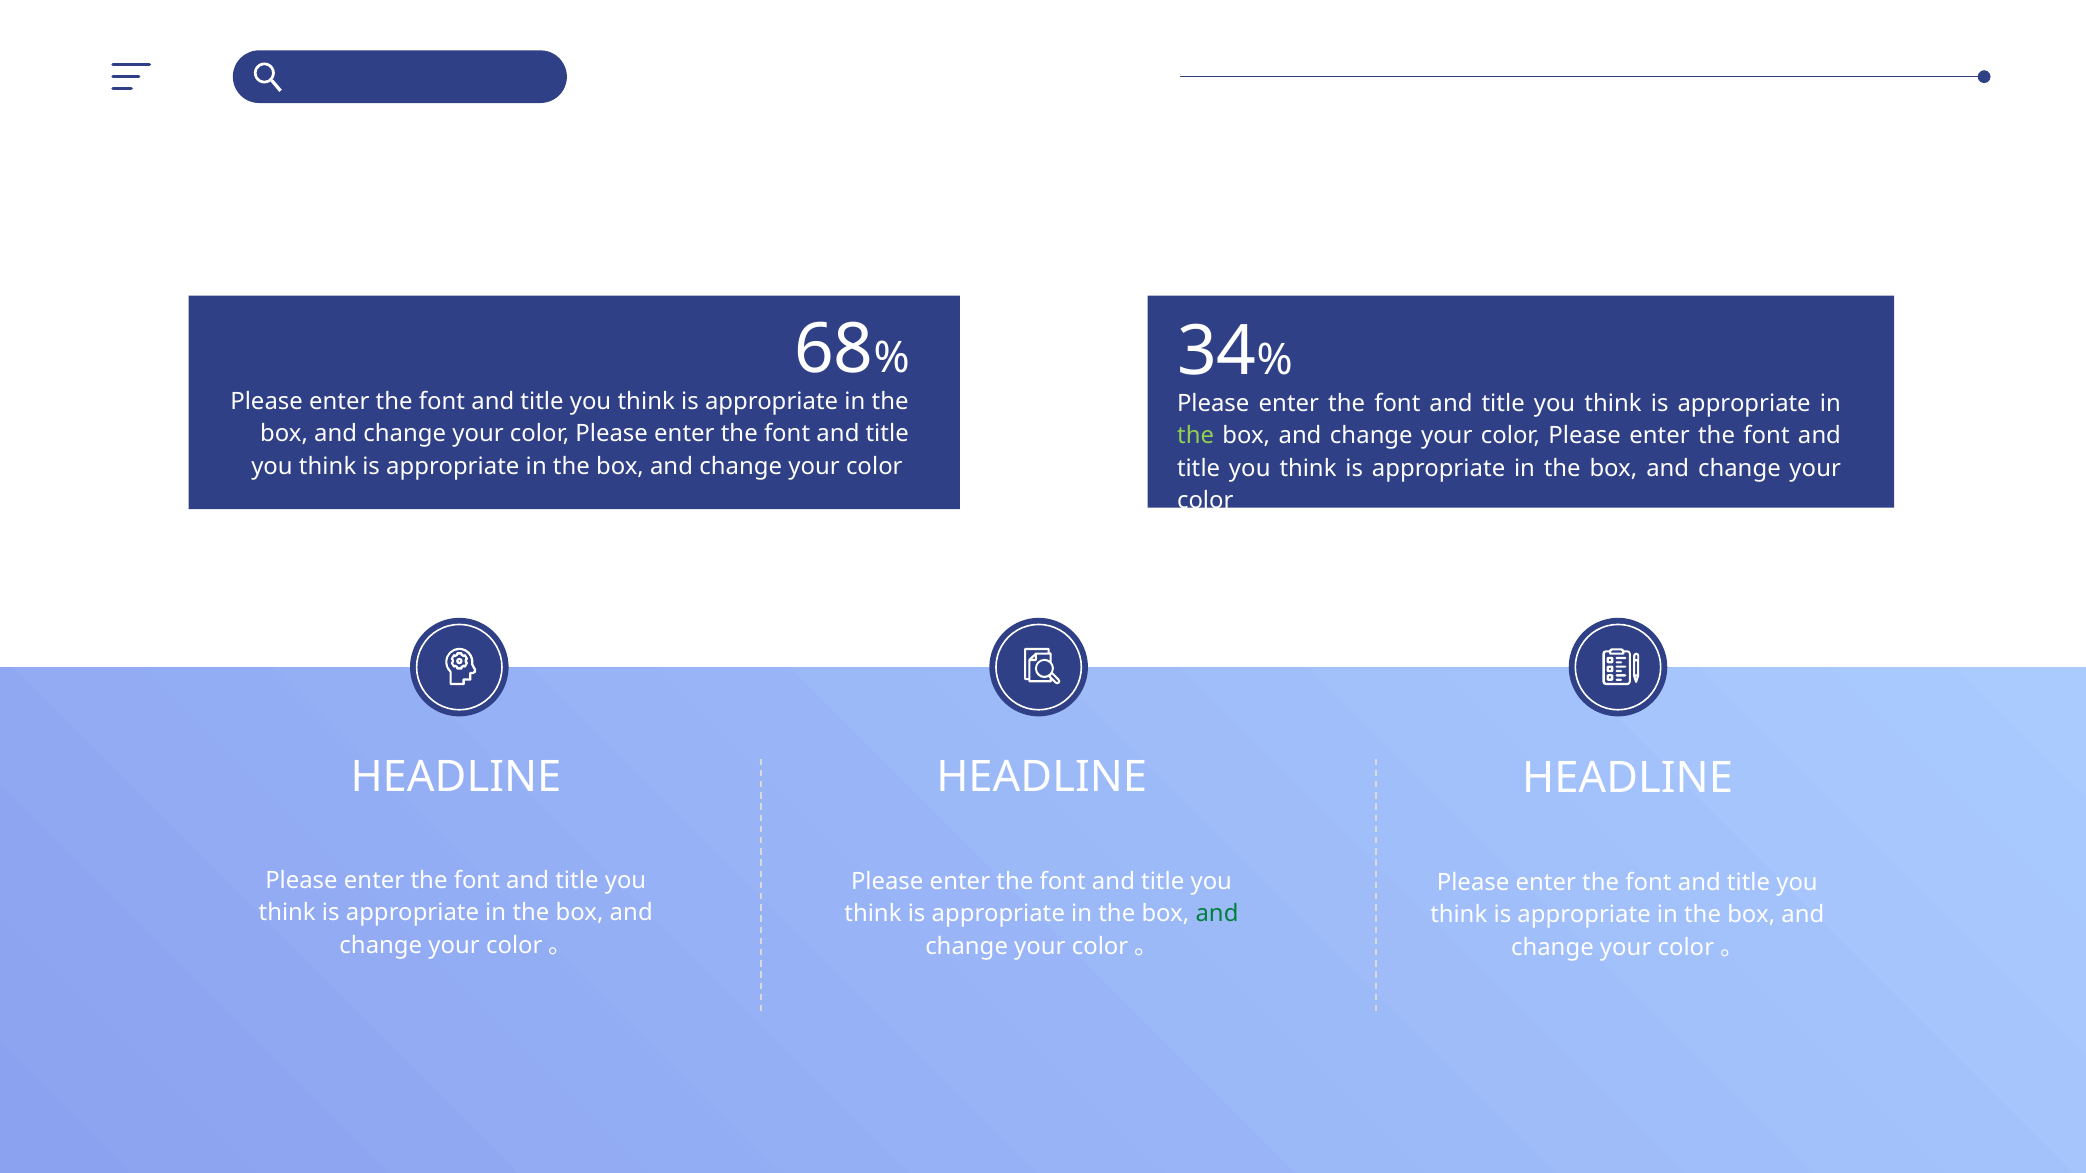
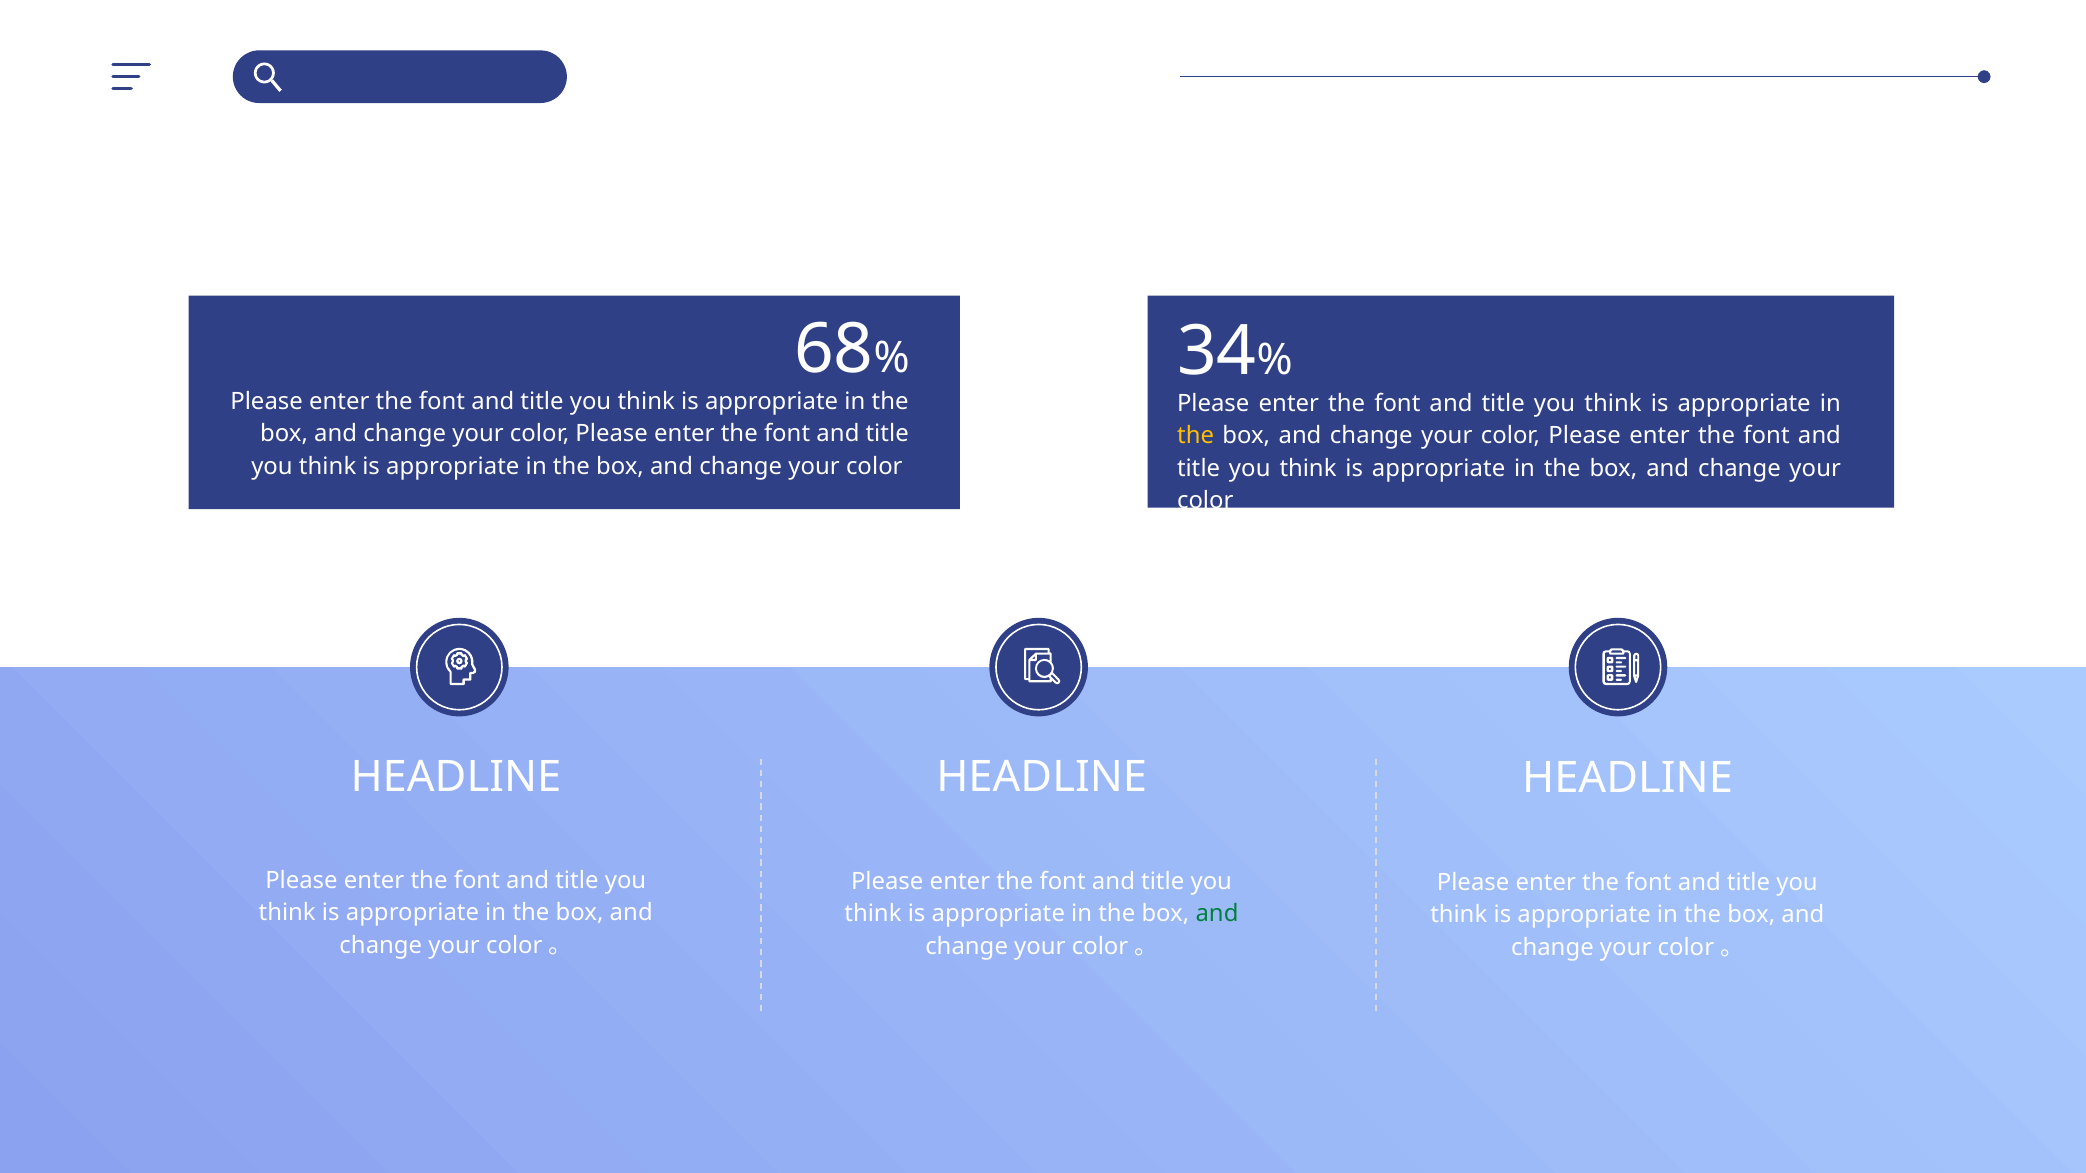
the colour: light green -> yellow (1196, 436)
